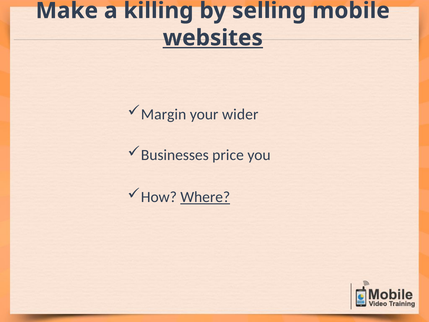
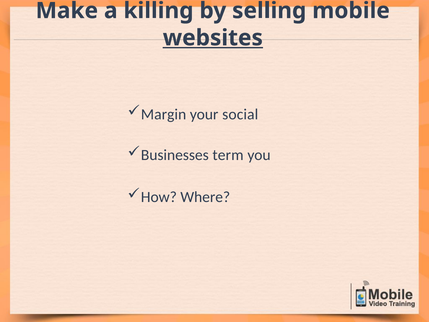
wider: wider -> social (240, 114)
price: price -> term (228, 155)
Where underline: present -> none (205, 197)
